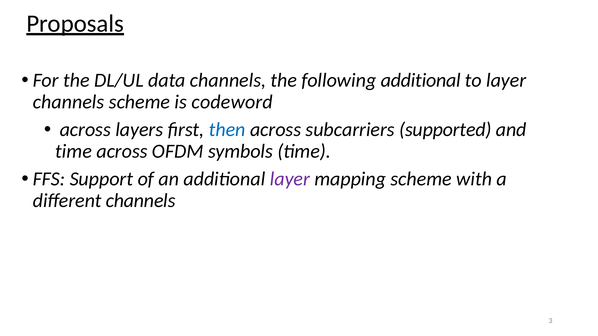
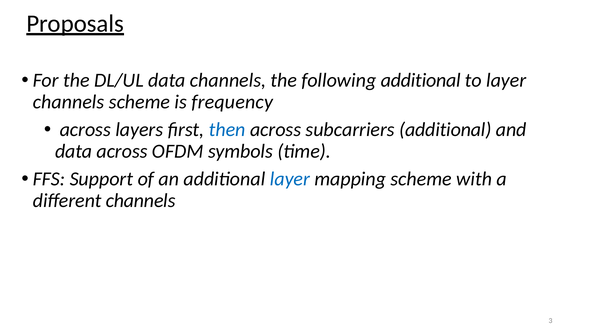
codeword: codeword -> frequency (232, 102)
subcarriers supported: supported -> additional (445, 130)
time: time -> data (74, 151)
layer colour: purple -> blue (290, 179)
